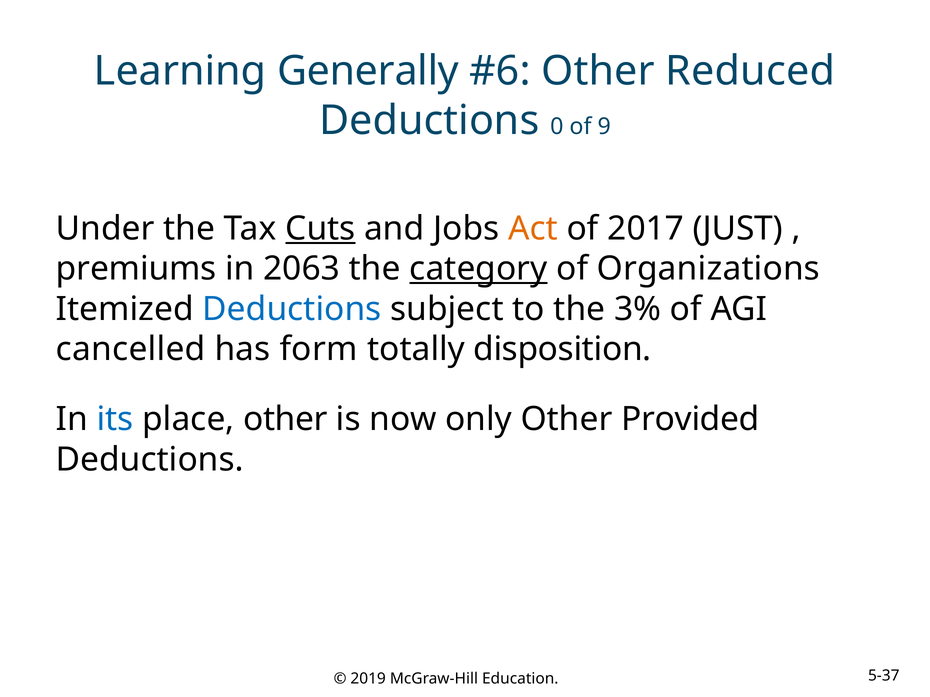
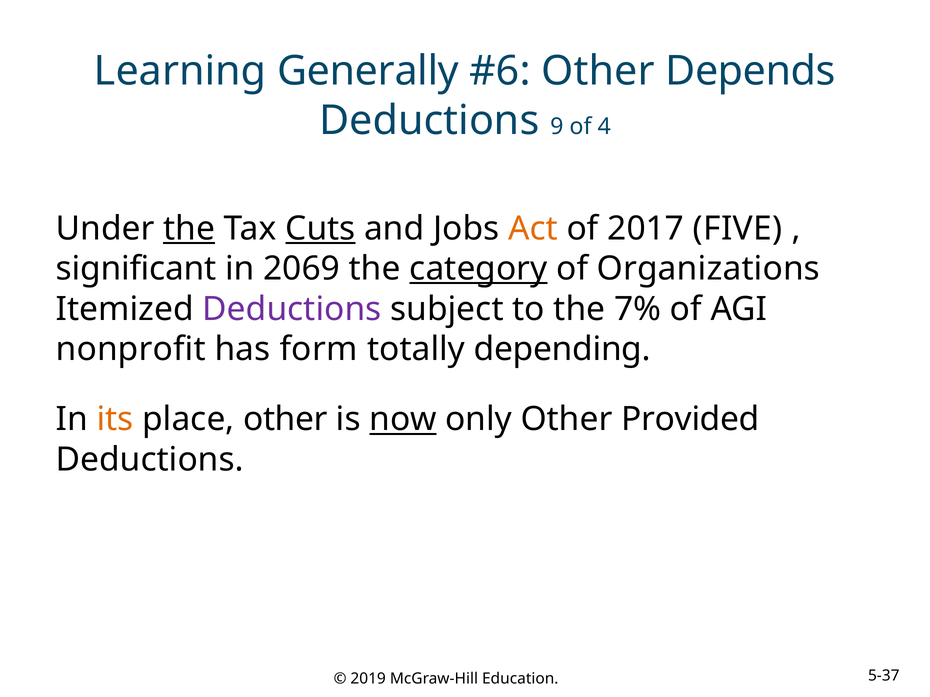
Reduced: Reduced -> Depends (751, 71)
0: 0 -> 9 (557, 127)
9: 9 -> 4 (604, 127)
the underline: none -> present (189, 229)
JUST: JUST -> FIVE (738, 229)
premiums: premiums -> significant (136, 269)
2063: 2063 -> 2069 (302, 269)
Deductions colour: blue -> purple (292, 309)
3%: 3% -> 7% (638, 309)
cancelled: cancelled -> nonprofit (131, 349)
disposition: disposition -> depending (562, 349)
its colour: blue -> orange (115, 420)
now underline: none -> present (403, 420)
